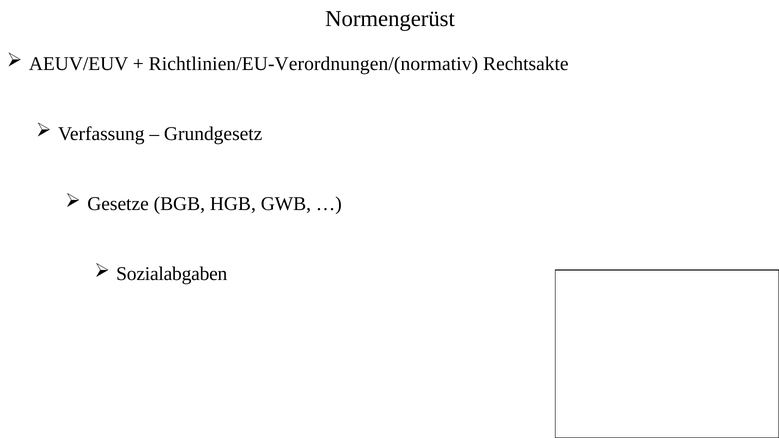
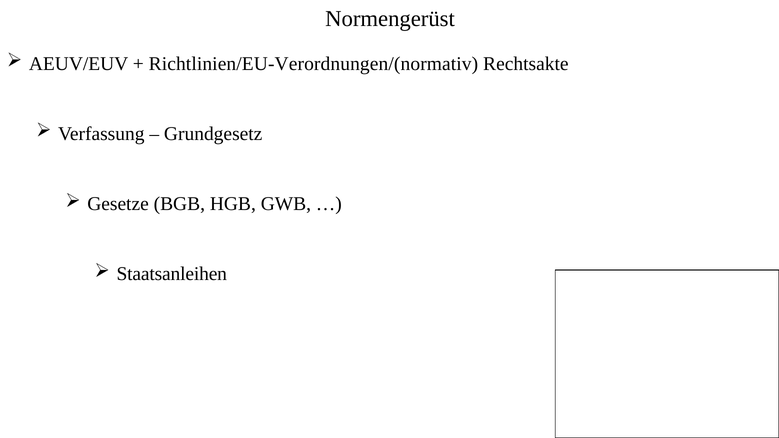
Sozialabgaben: Sozialabgaben -> Staatsanleihen (172, 274)
